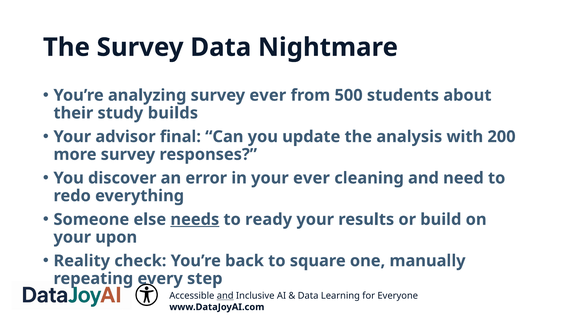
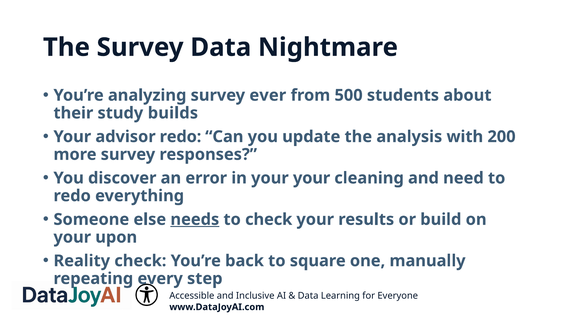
advisor final: final -> redo (180, 137)
your ever: ever -> your (312, 178)
to ready: ready -> check (269, 219)
and underline: present -> none (225, 295)
